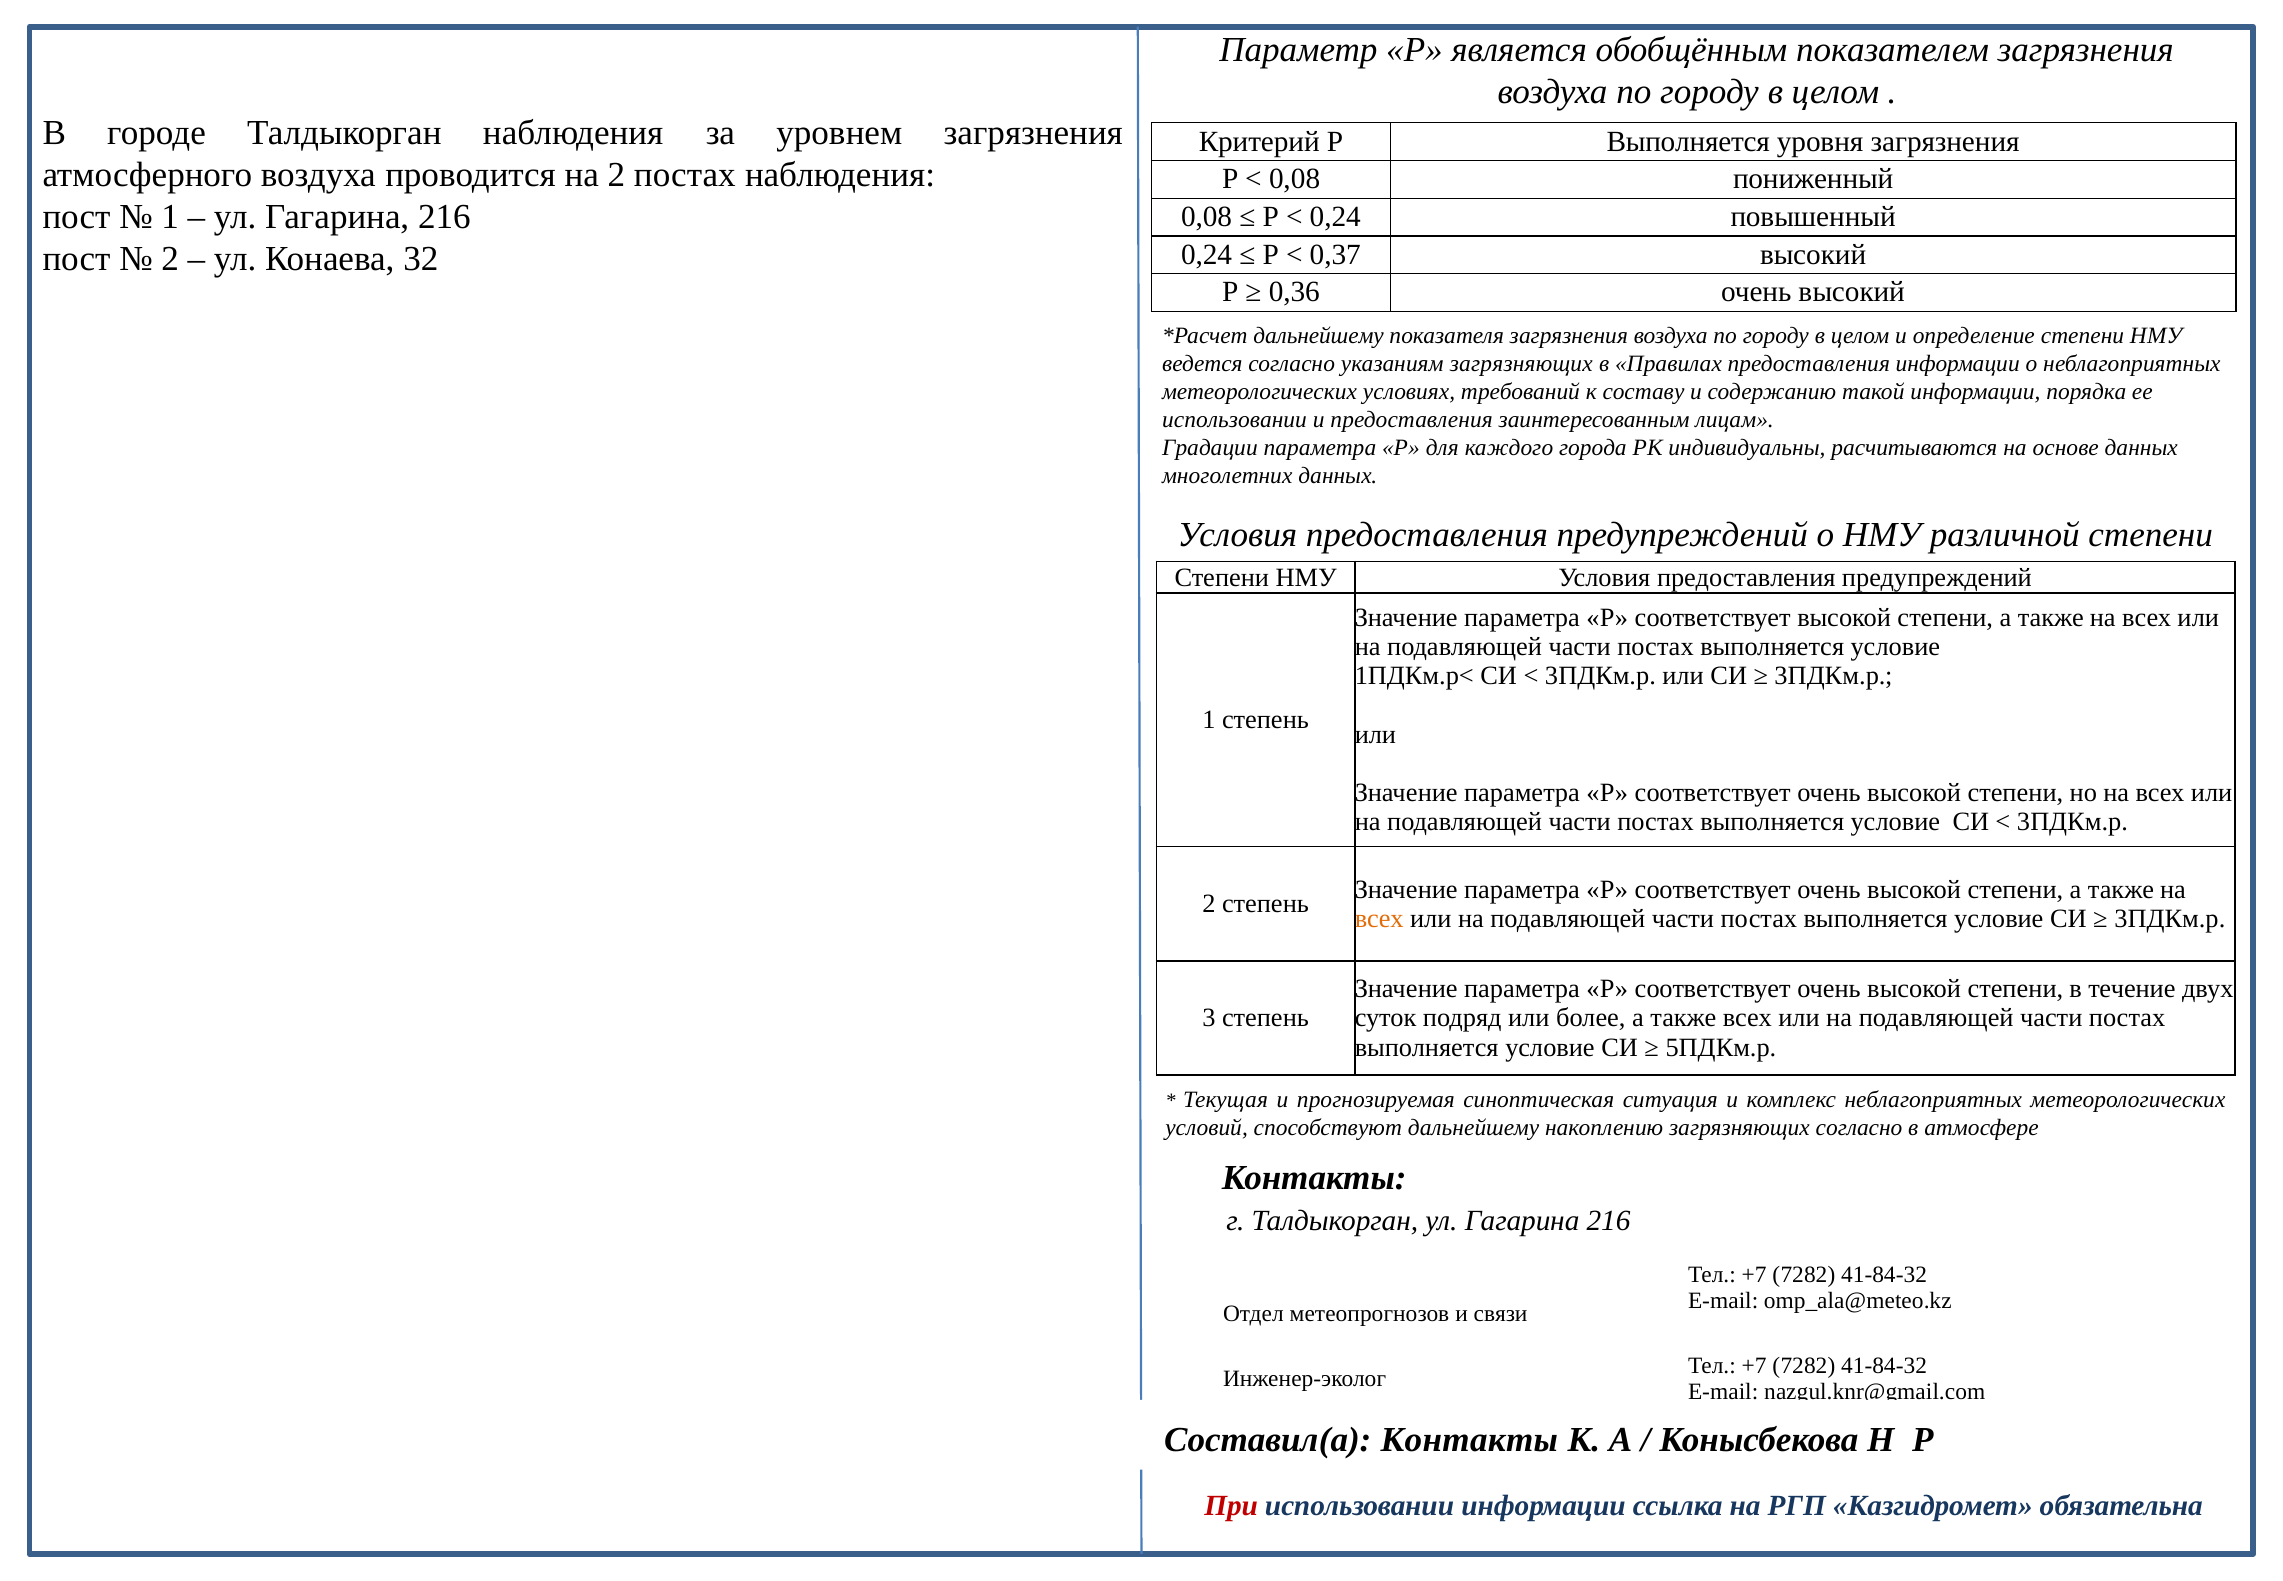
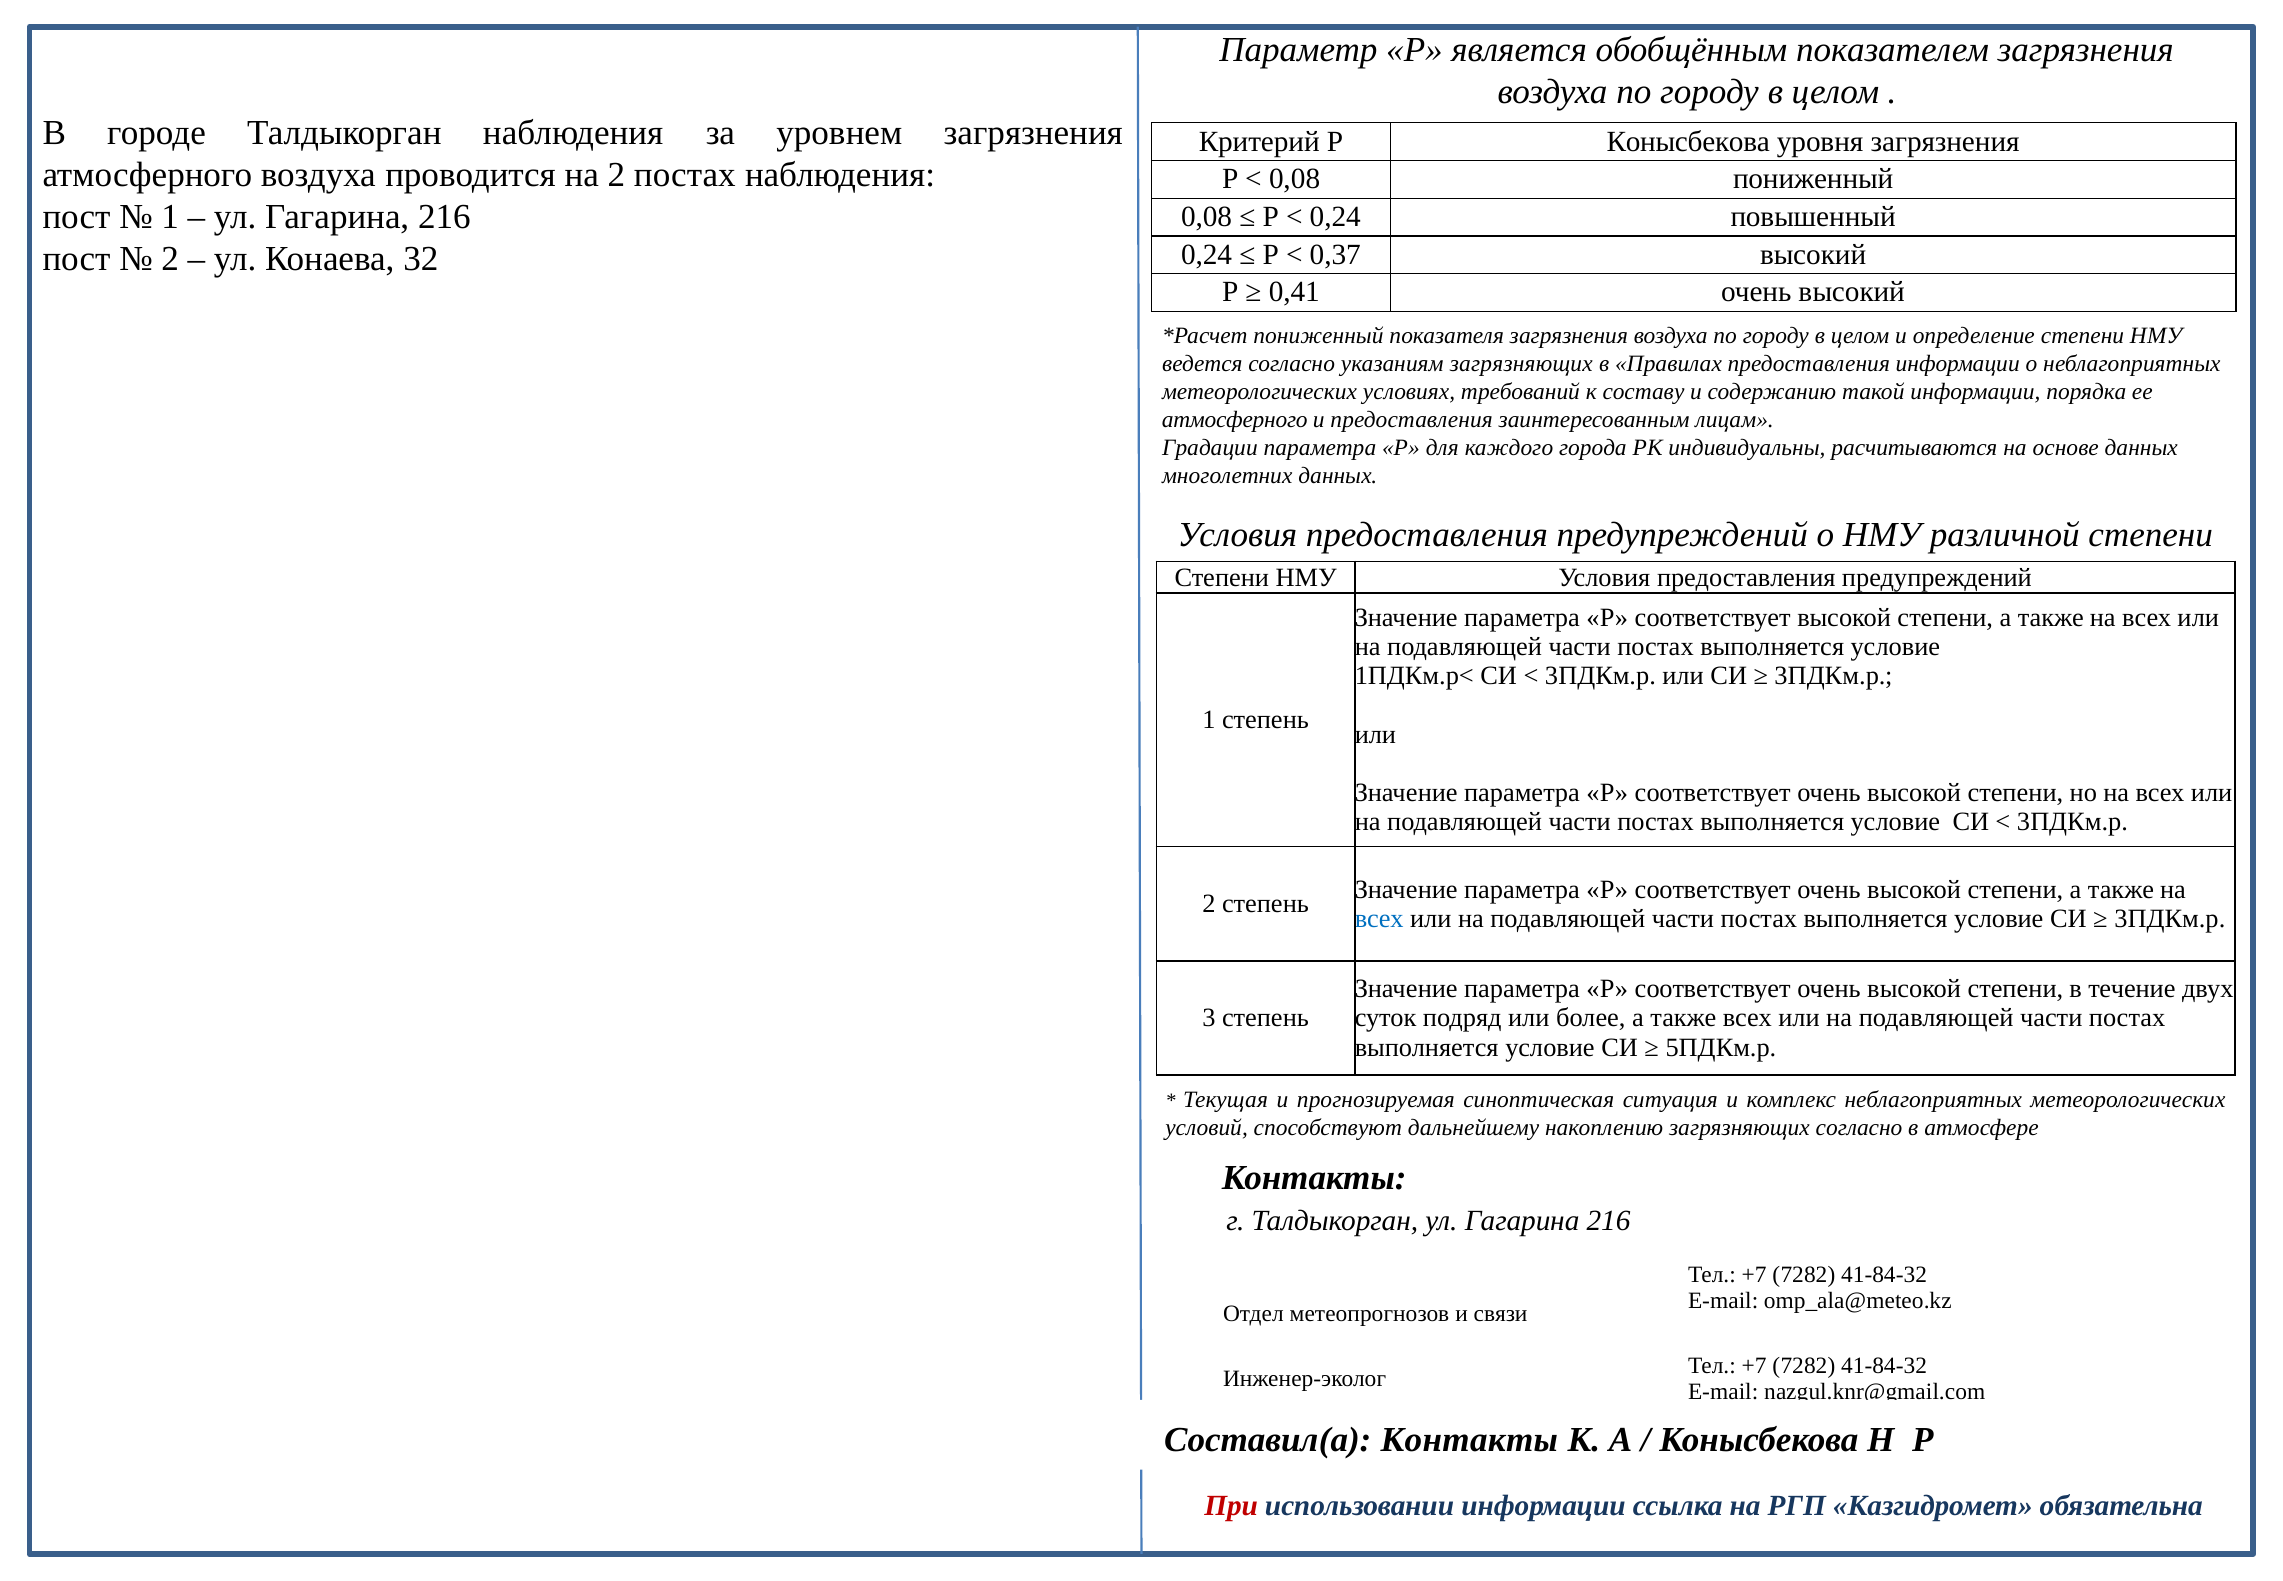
Р Выполняется: Выполняется -> Конысбекова (1688, 141)
0,36: 0,36 -> 0,41 (1294, 292)
дальнейшему: дальнейшему -> пониженный (1318, 335)
использовании: использовании -> атмосферного (1235, 419)
всех colour: orange -> blue (1379, 918)
